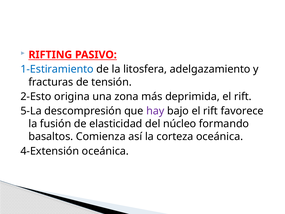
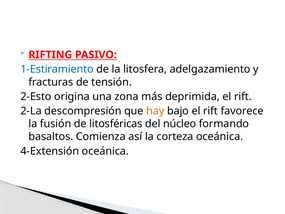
5-La: 5-La -> 2-La (31, 111)
hay colour: purple -> orange (155, 111)
elasticidad: elasticidad -> litosféricas (116, 124)
